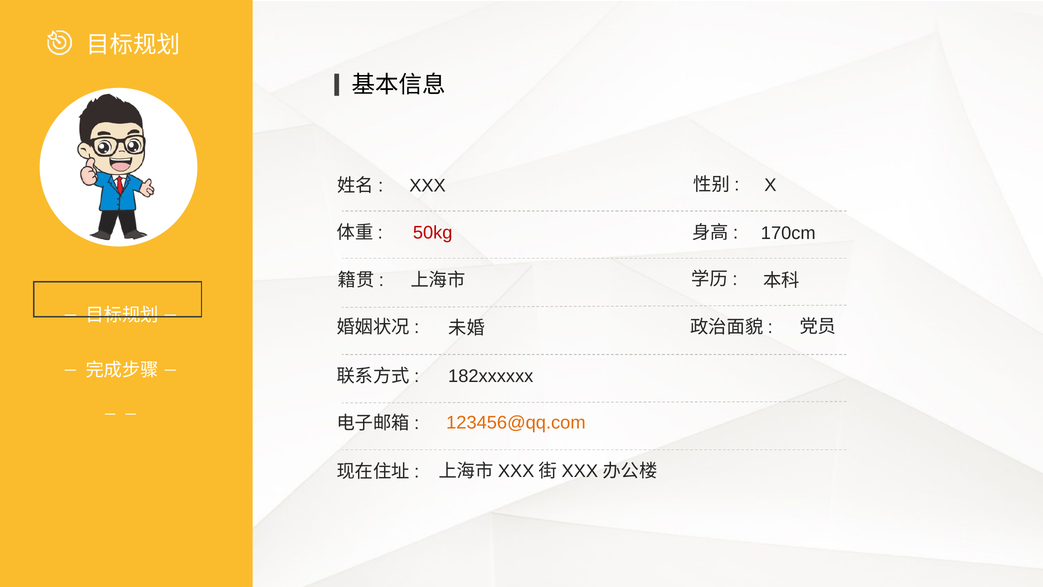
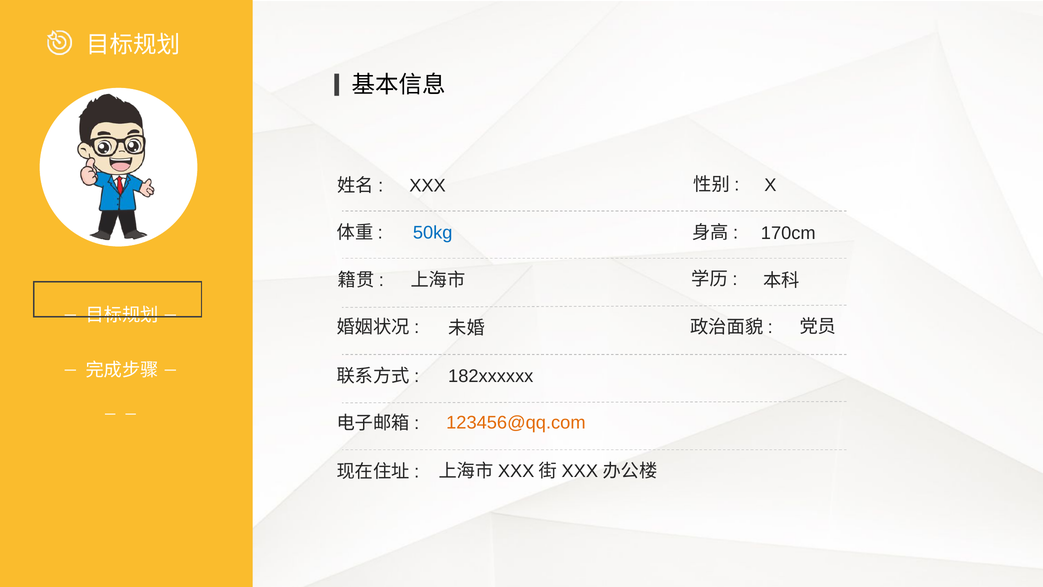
50kg colour: red -> blue (433, 233)
